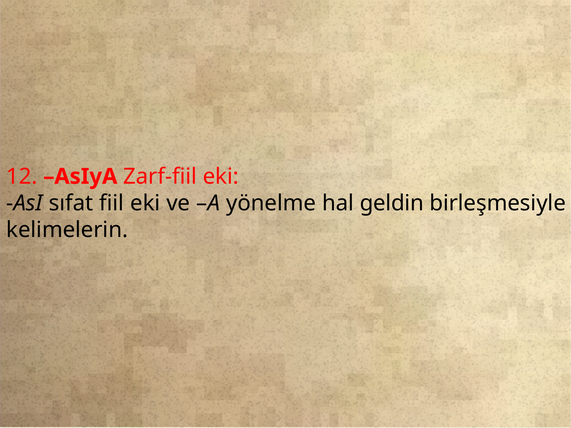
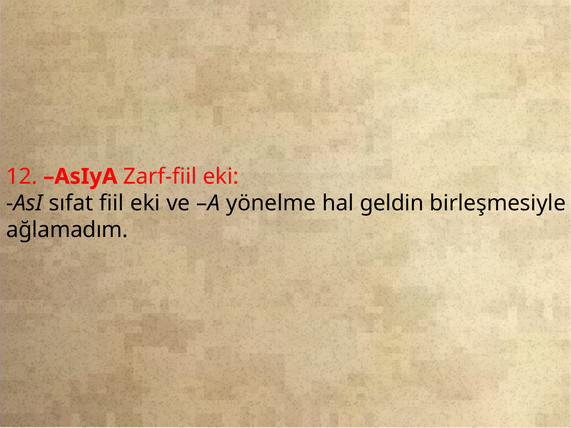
kelimelerin: kelimelerin -> ağlamadım (67, 230)
